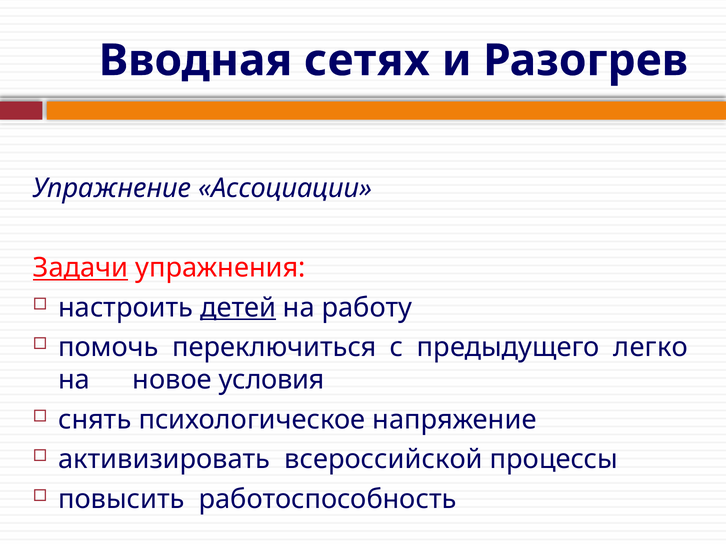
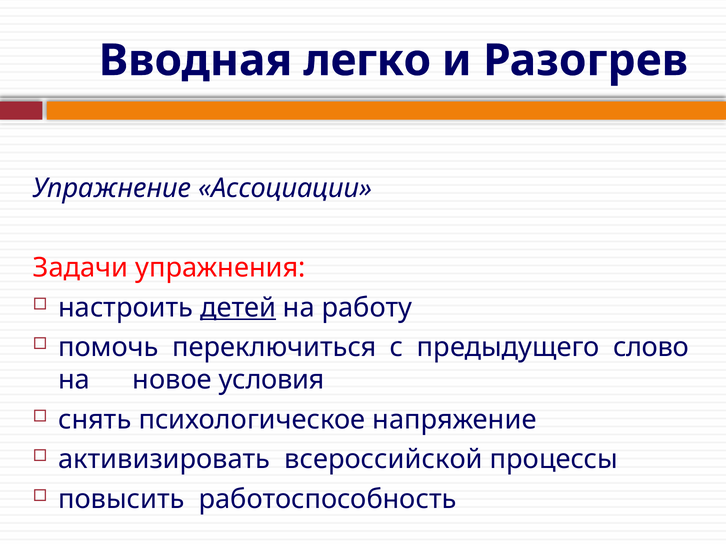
сетях: сетях -> легко (367, 61)
Задачи underline: present -> none (81, 268)
легко: легко -> слово (651, 348)
